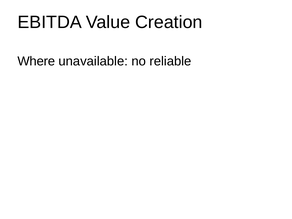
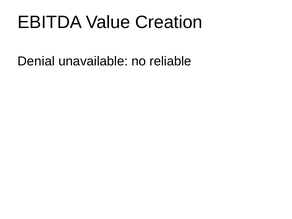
Where: Where -> Denial (36, 61)
